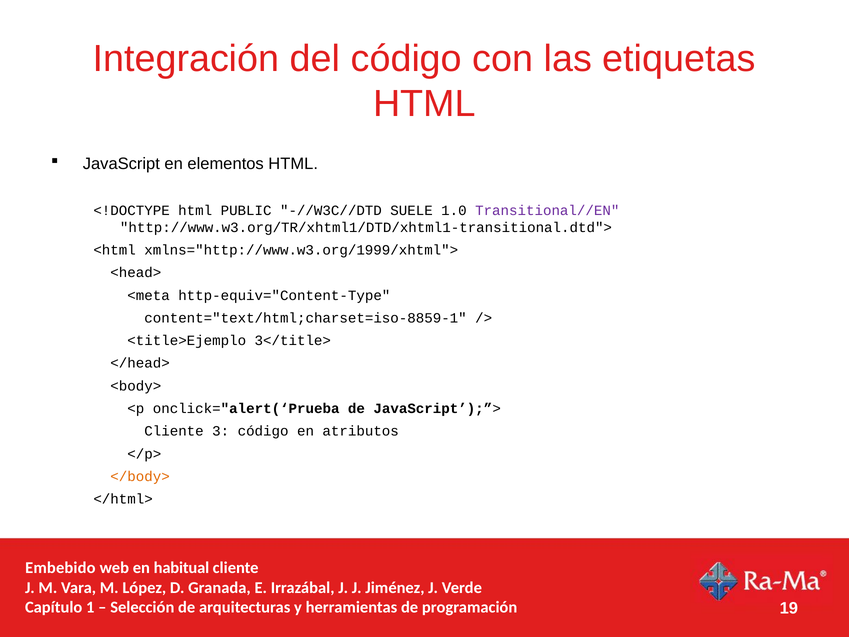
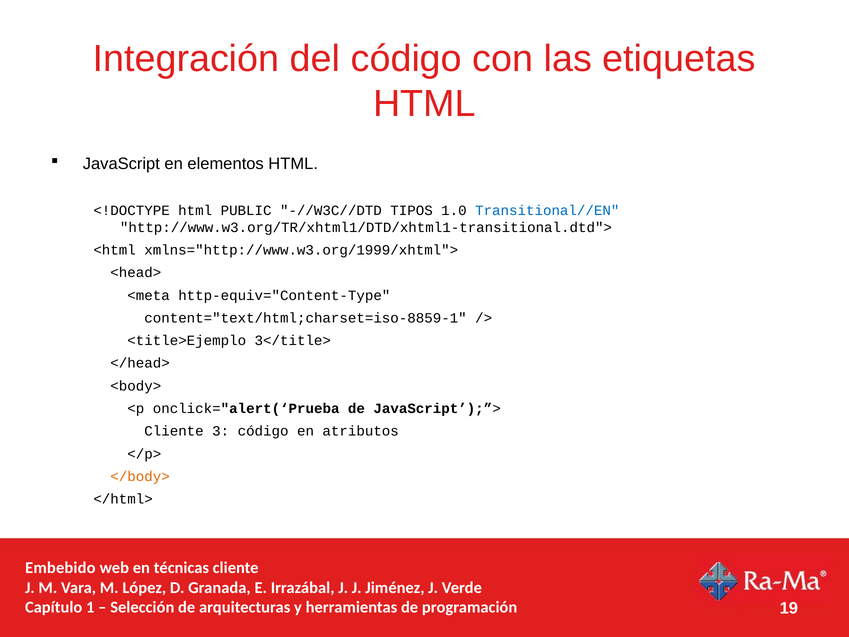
SUELE: SUELE -> TIPOS (412, 210)
Transitional//EN colour: purple -> blue (547, 210)
habitual: habitual -> técnicas (181, 568)
